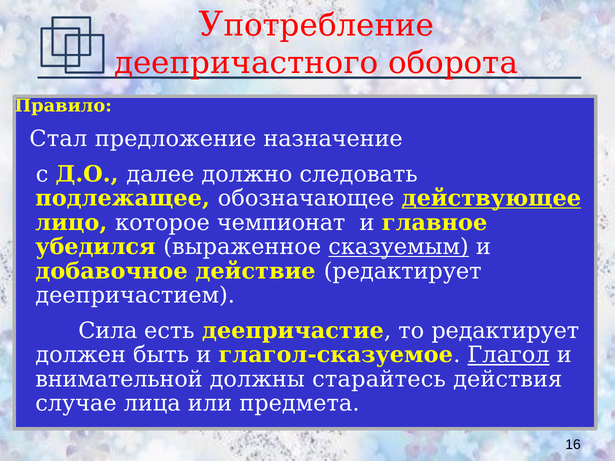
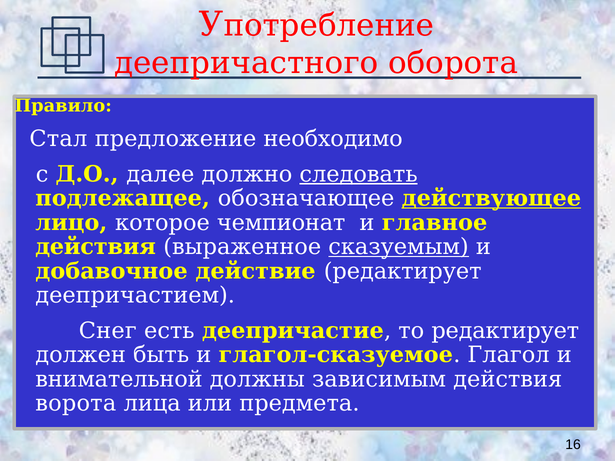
назначение: назначение -> необходимо (333, 139)
следовать underline: none -> present (359, 174)
убедился: убедился -> действия (95, 247)
Сила: Сила -> Снег (108, 331)
Глагол underline: present -> none (509, 355)
старайтесь: старайтесь -> зависимым (379, 379)
случае: случае -> ворота (76, 404)
